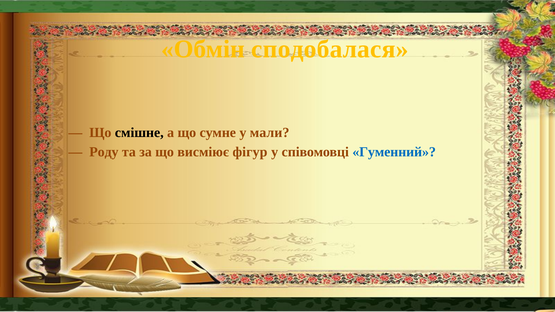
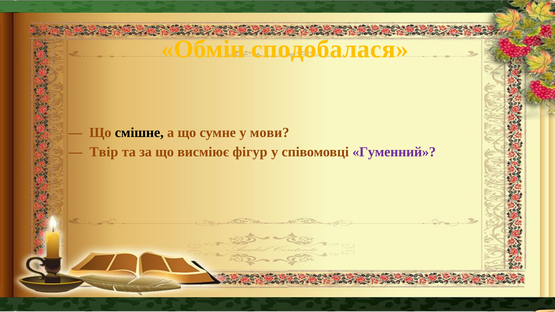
мали: мали -> мови (270, 133)
Роду: Роду -> Твір (104, 152)
Гуменний colour: blue -> purple (394, 152)
